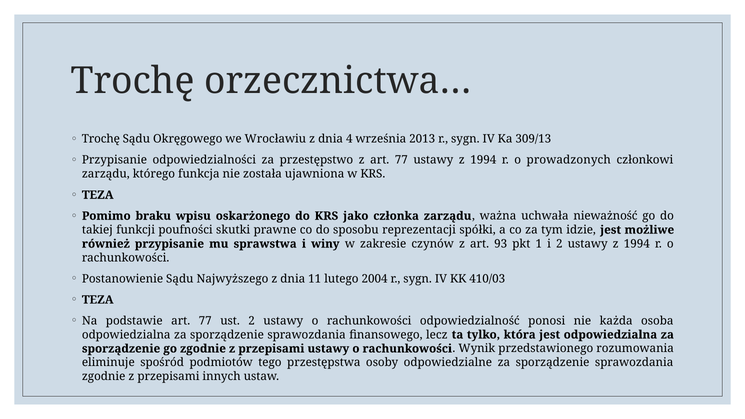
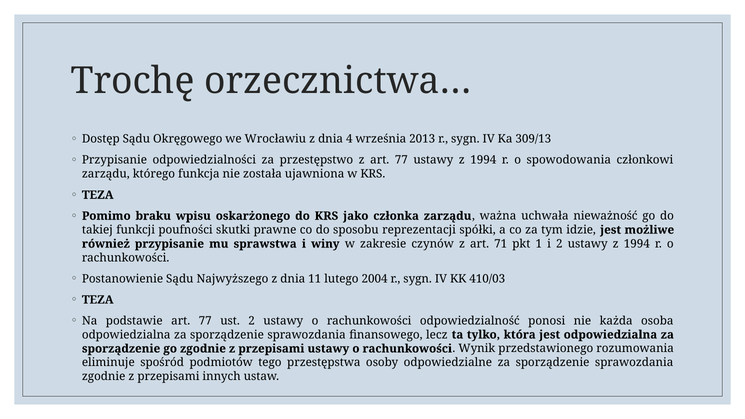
Trochę: Trochę -> Dostęp (101, 139)
prowadzonych: prowadzonych -> spowodowania (569, 160)
93: 93 -> 71 (501, 244)
